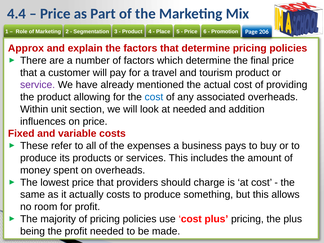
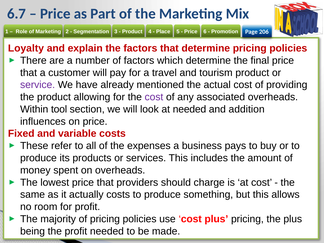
4.4: 4.4 -> 6.7 (16, 14)
Approx: Approx -> Loyalty (26, 48)
cost colour: blue -> purple (154, 97)
unit: unit -> tool (59, 109)
